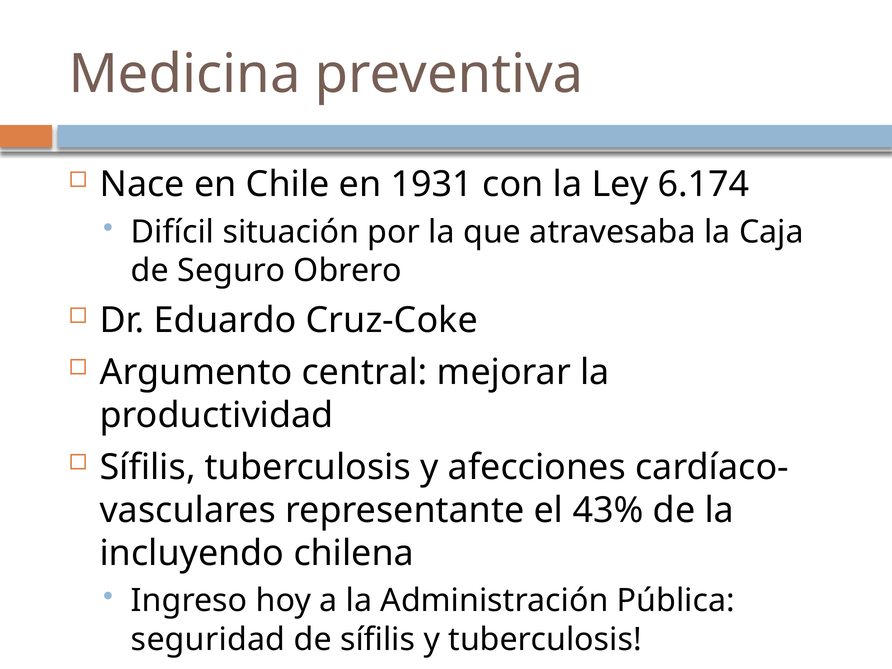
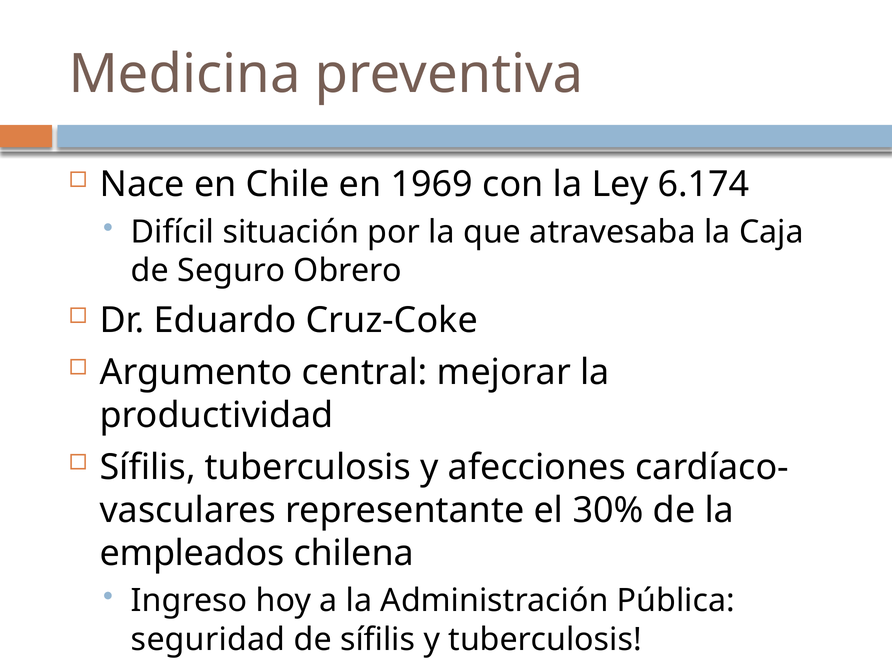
1931: 1931 -> 1969 (432, 185)
43%: 43% -> 30% (608, 510)
incluyendo: incluyendo -> empleados (192, 553)
